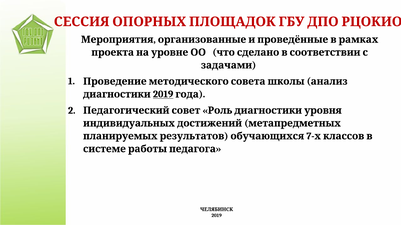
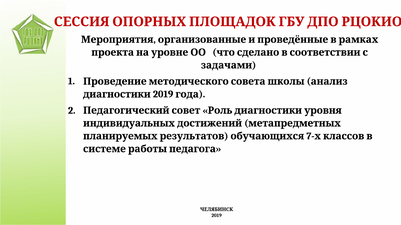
2019 underline: present -> none (163, 94)
